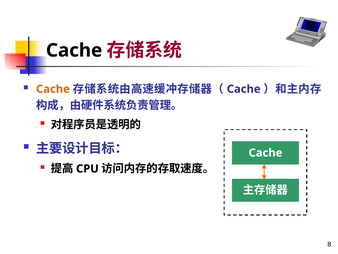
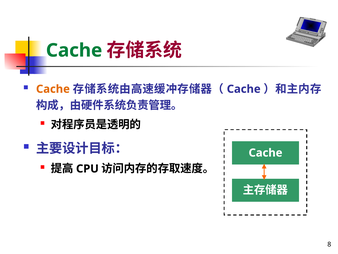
Cache colour: black -> green (74, 50)
